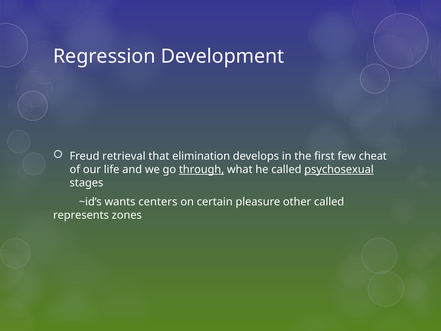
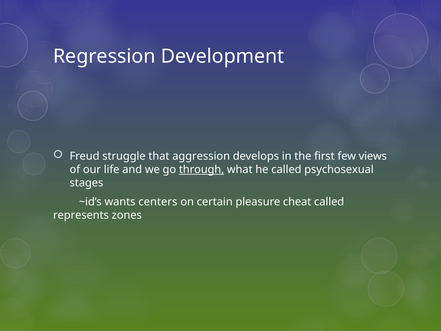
retrieval: retrieval -> struggle (124, 156)
elimination: elimination -> aggression (201, 156)
cheat: cheat -> views (373, 156)
psychosexual underline: present -> none (339, 169)
other: other -> cheat (297, 202)
